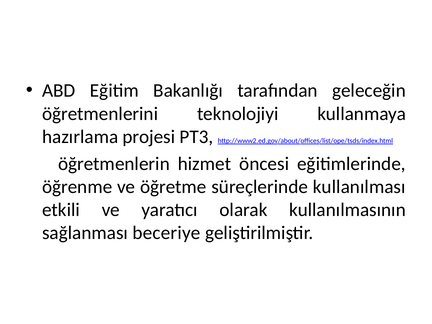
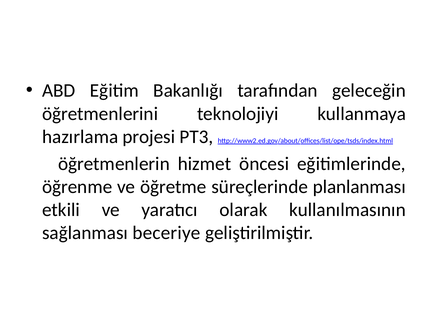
kullanılması: kullanılması -> planlanması (359, 187)
